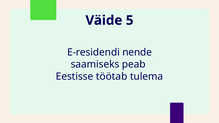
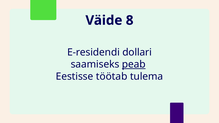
5: 5 -> 8 (130, 20)
nende: nende -> dollari (137, 52)
peab underline: none -> present (134, 64)
